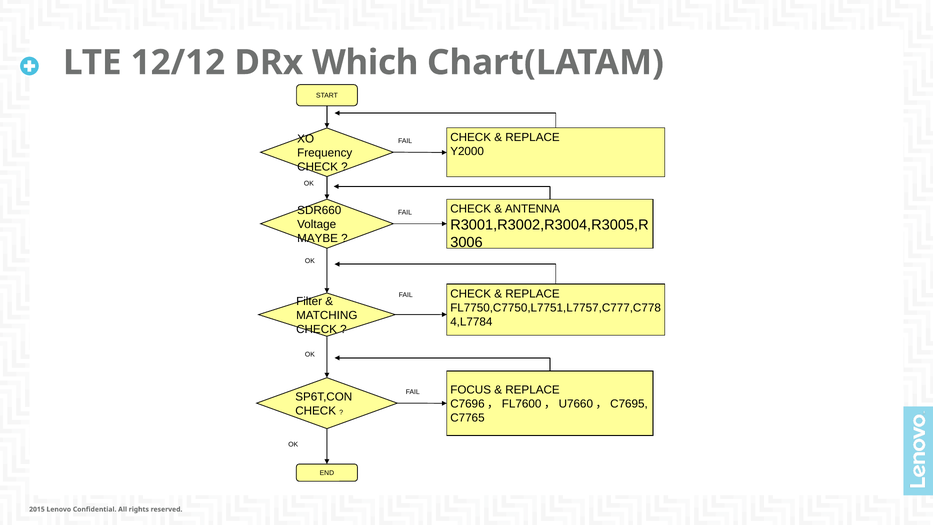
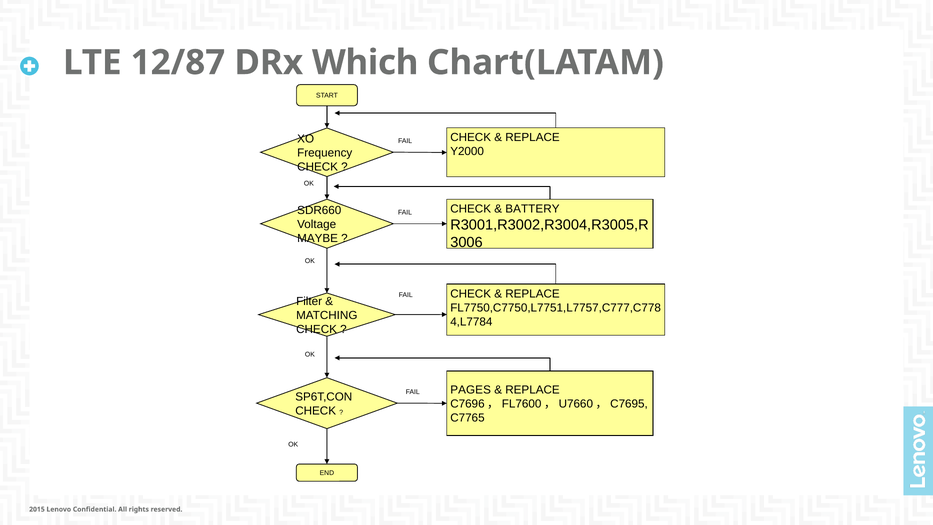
12/12: 12/12 -> 12/87 (178, 63)
ANTENNA: ANTENNA -> BATTERY (532, 209)
FOCUS: FOCUS -> PAGES (471, 390)
